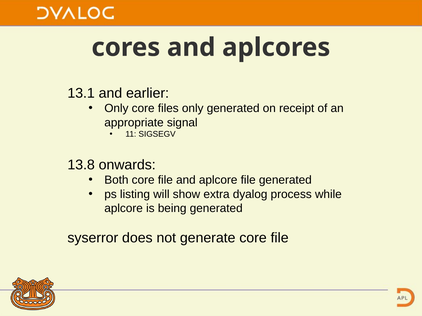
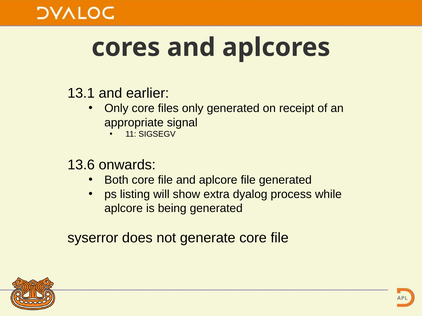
13.8: 13.8 -> 13.6 (81, 165)
